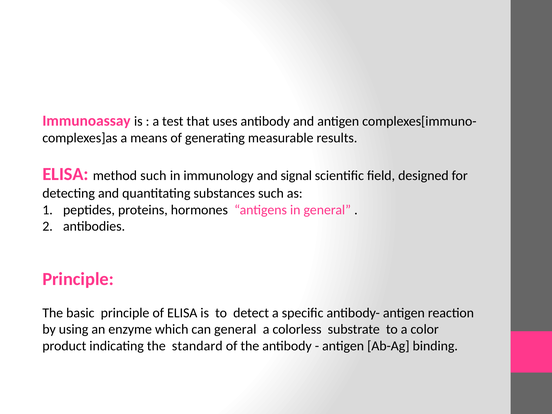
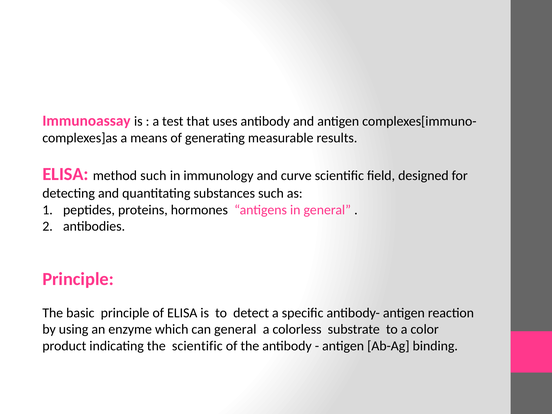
signal: signal -> curve (296, 176)
the standard: standard -> scientific (197, 346)
